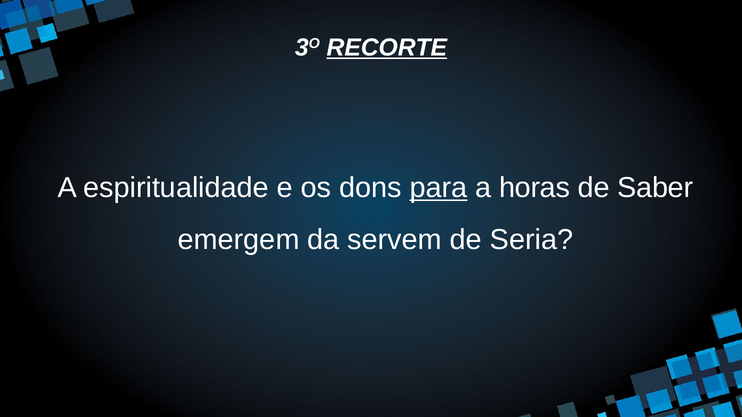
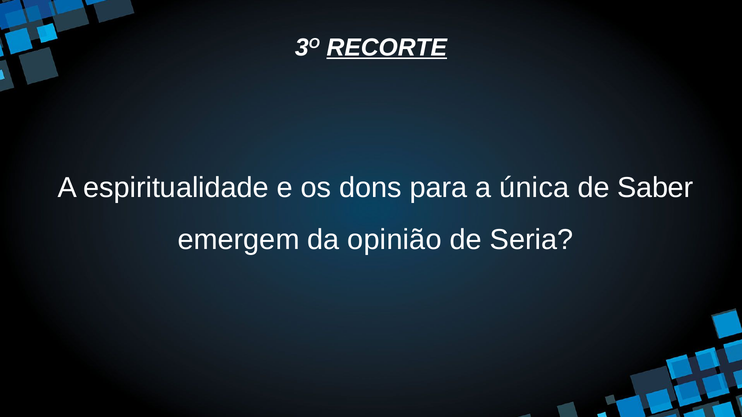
para underline: present -> none (439, 188)
horas: horas -> única (534, 188)
servem: servem -> opinião (395, 240)
